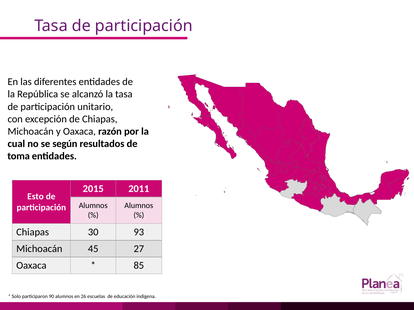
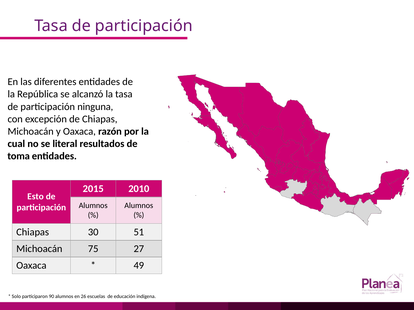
unitario: unitario -> ninguna (95, 107)
según: según -> literal (65, 144)
2011: 2011 -> 2010 (139, 189)
93: 93 -> 51 (139, 232)
45: 45 -> 75 (93, 249)
85: 85 -> 49 (139, 266)
